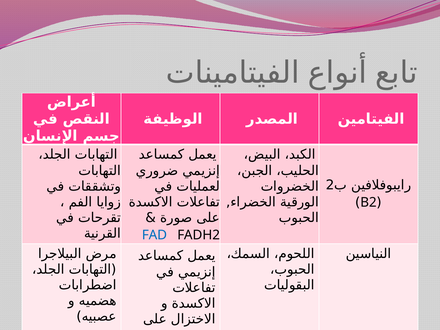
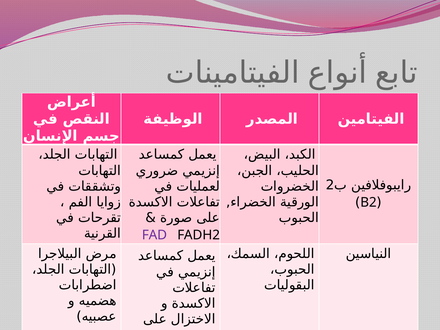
FAD colour: blue -> purple (154, 235)
